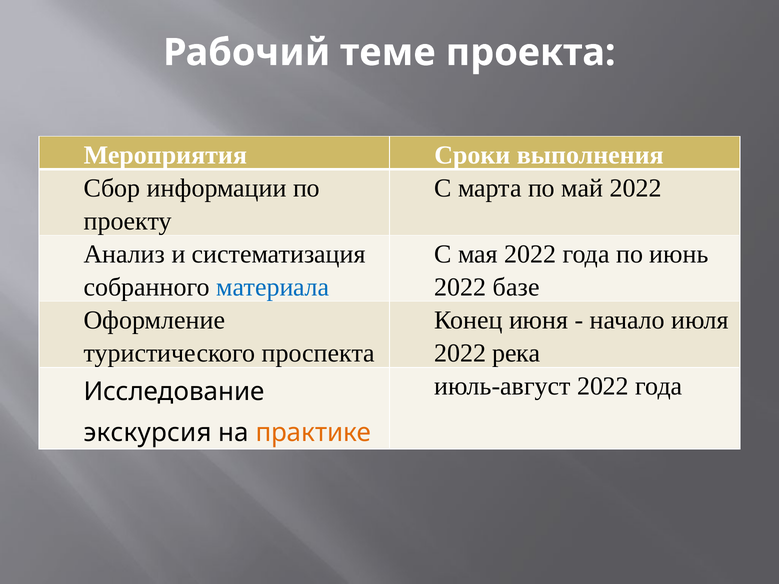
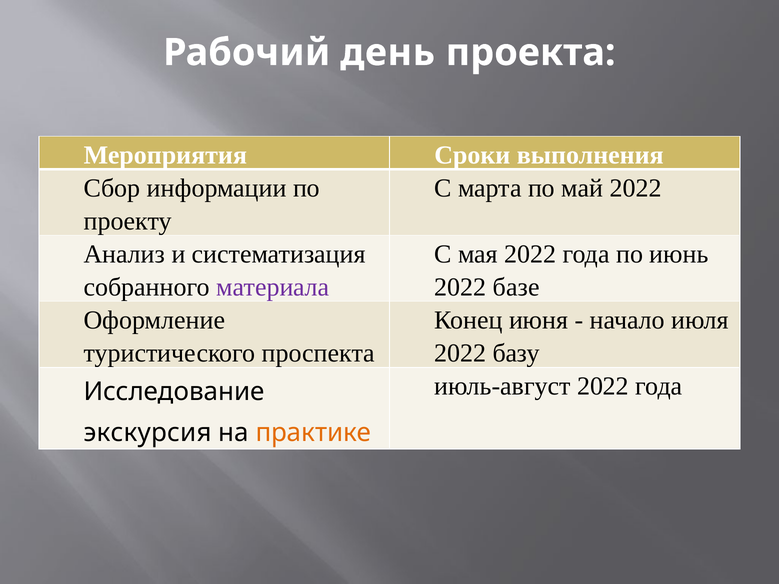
теме: теме -> день (388, 53)
материала colour: blue -> purple (273, 287)
река: река -> базу (516, 353)
